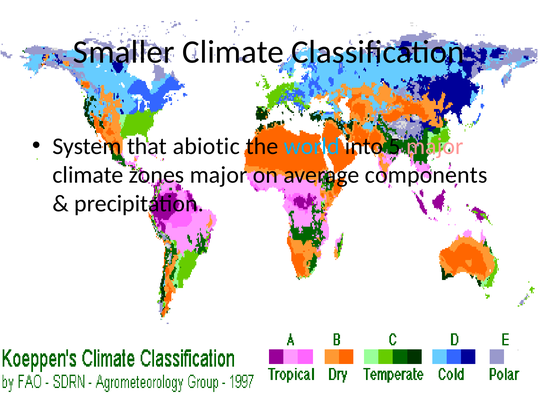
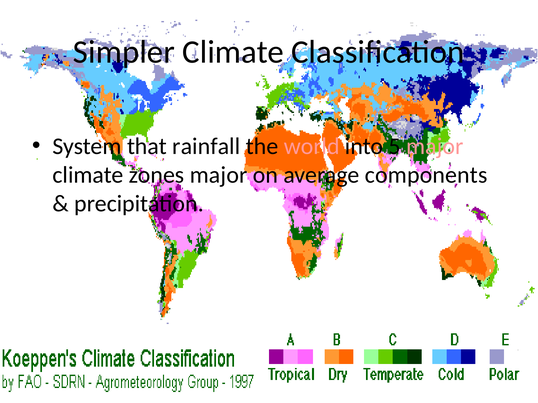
Smaller: Smaller -> Simpler (124, 52)
abiotic: abiotic -> rainfall (206, 146)
world colour: light blue -> pink (312, 146)
